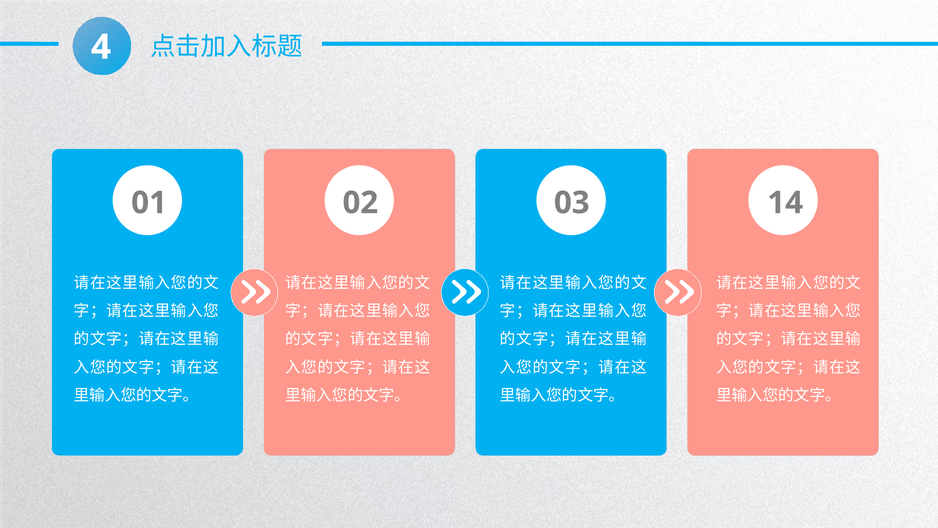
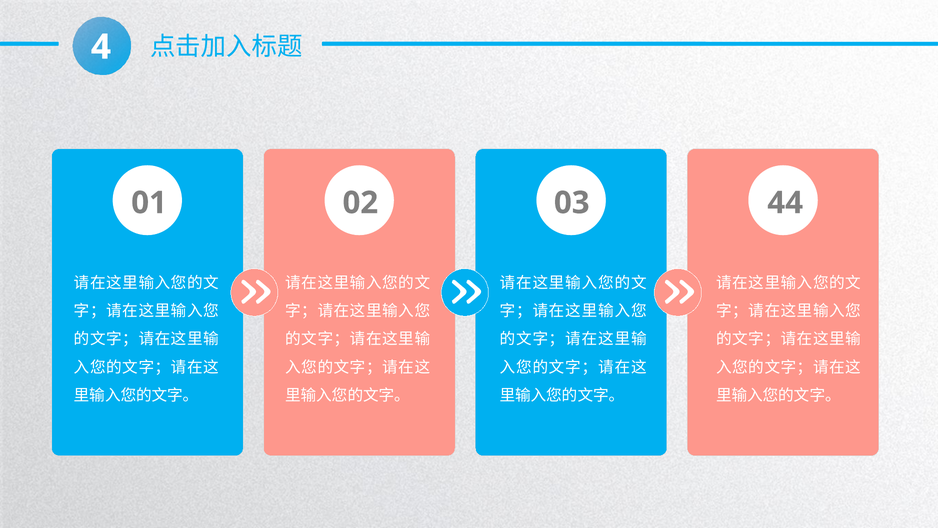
14: 14 -> 44 (785, 203)
